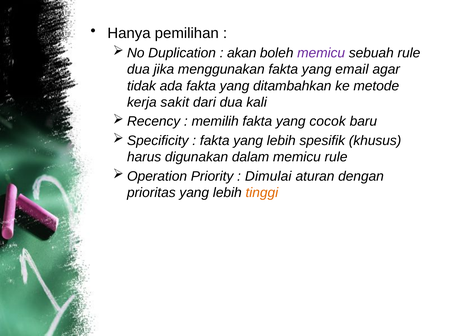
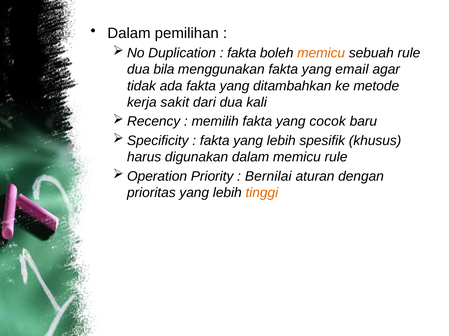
Hanya: Hanya -> Dalam (129, 33)
akan: akan -> fakta (242, 53)
memicu colour: purple -> orange (321, 53)
jika: jika -> bila (164, 70)
Dimulai: Dimulai -> Bernilai (268, 177)
